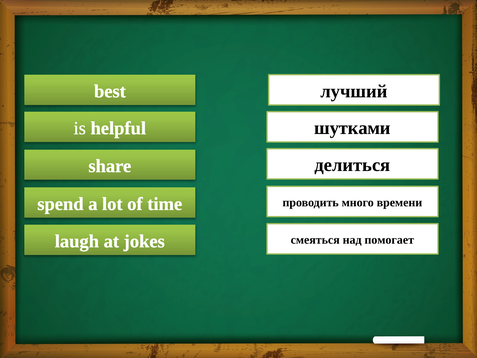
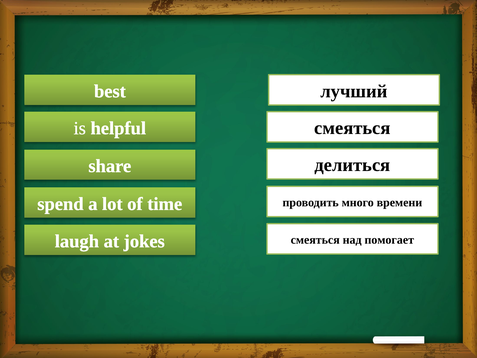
шутками: шутками -> смеяться (352, 128)
